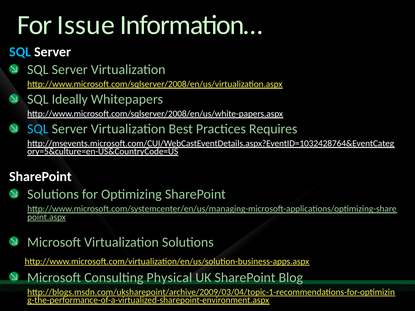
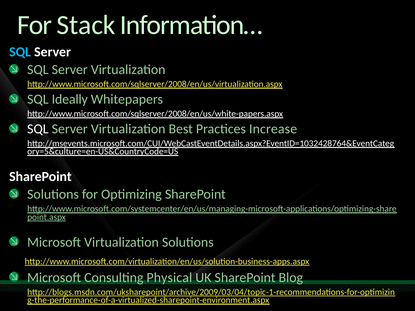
Issue: Issue -> Stack (86, 25)
SQL colour: light blue -> white (38, 129)
Requires: Requires -> Increase (273, 129)
